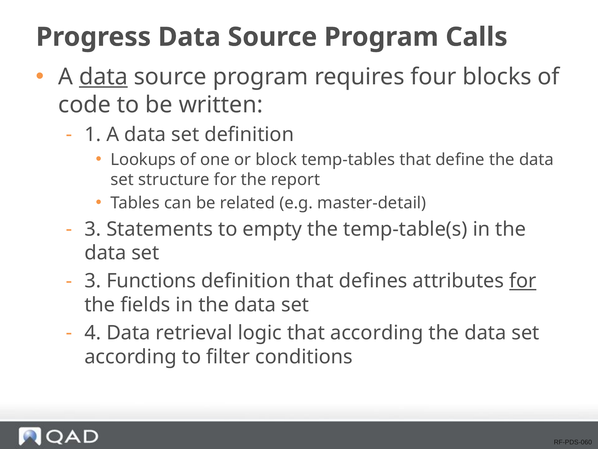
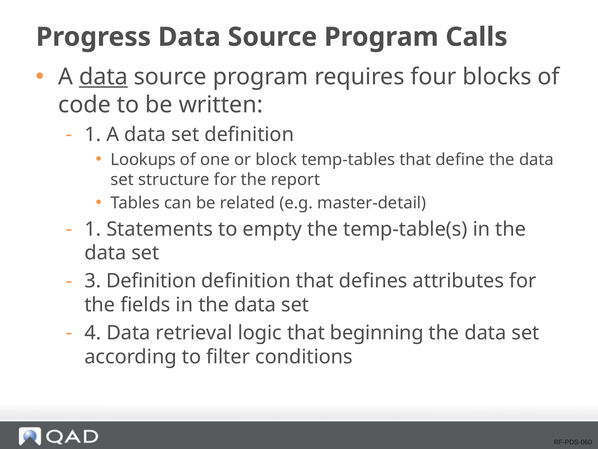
3: 3 -> 1 (93, 229)
3 Functions: Functions -> Definition (151, 281)
for underline: present -> none (523, 281)
that according: according -> beginning (377, 332)
